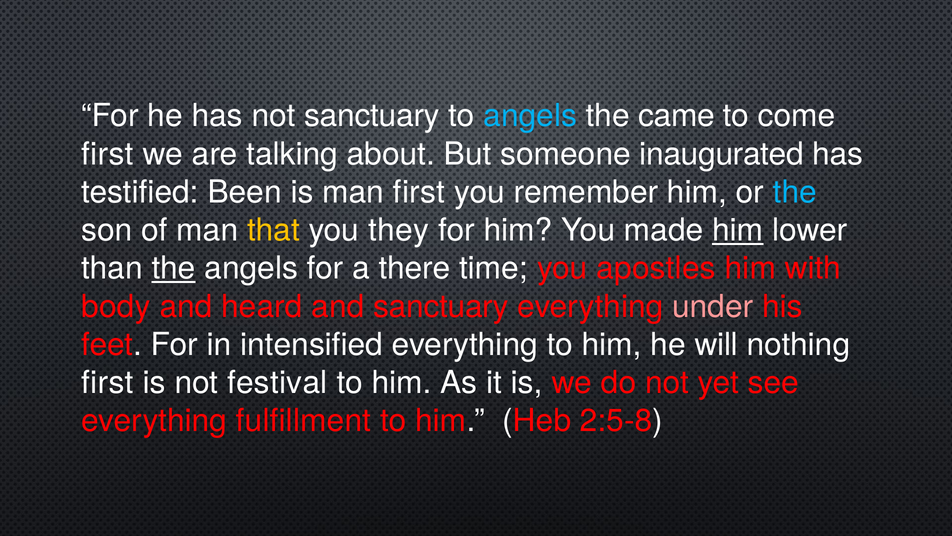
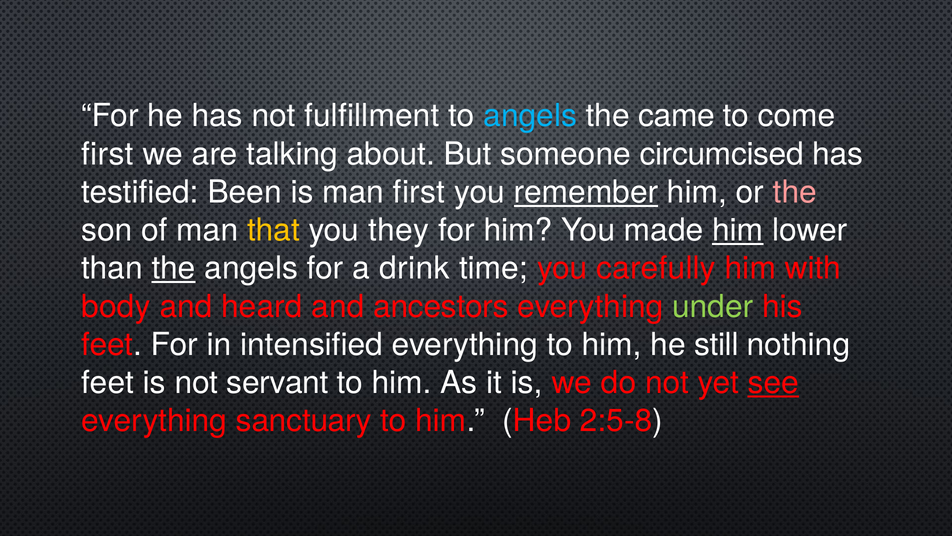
not sanctuary: sanctuary -> fulfillment (372, 116)
inaugurated: inaugurated -> circumcised (722, 154)
remember underline: none -> present (586, 192)
the colour: light blue -> pink (795, 192)
there: there -> drink (414, 268)
apostles: apostles -> carefully (656, 268)
and sanctuary: sanctuary -> ancestors (441, 306)
under colour: pink -> light green (713, 306)
will: will -> still (716, 344)
first: first -> feet (108, 383)
festival: festival -> servant (278, 383)
see underline: none -> present (773, 383)
fulfillment: fulfillment -> sanctuary (304, 421)
